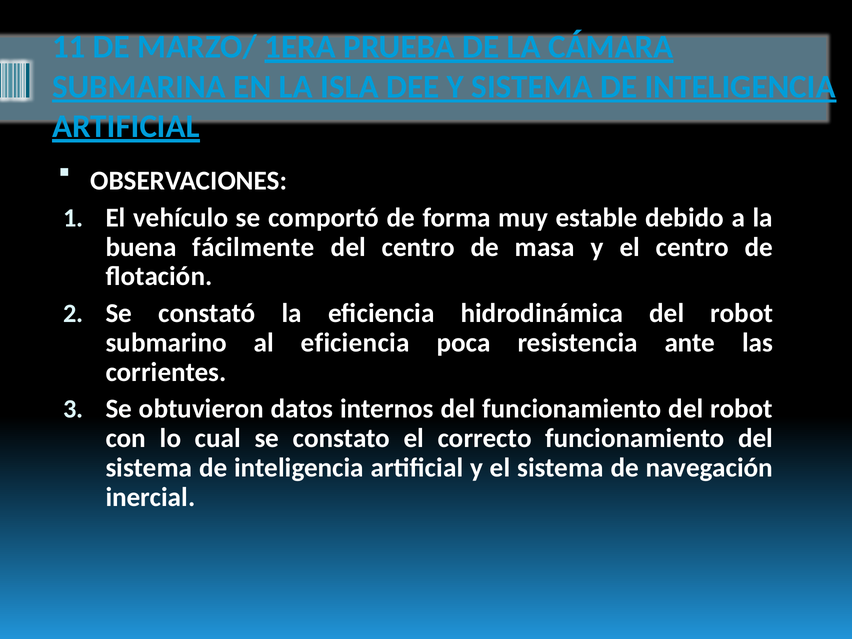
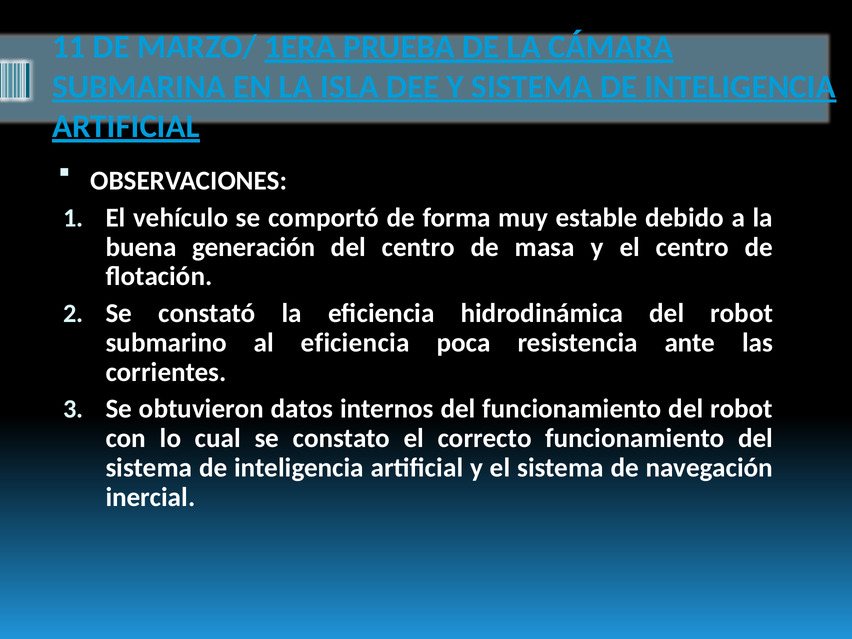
fácilmente: fácilmente -> generación (254, 247)
